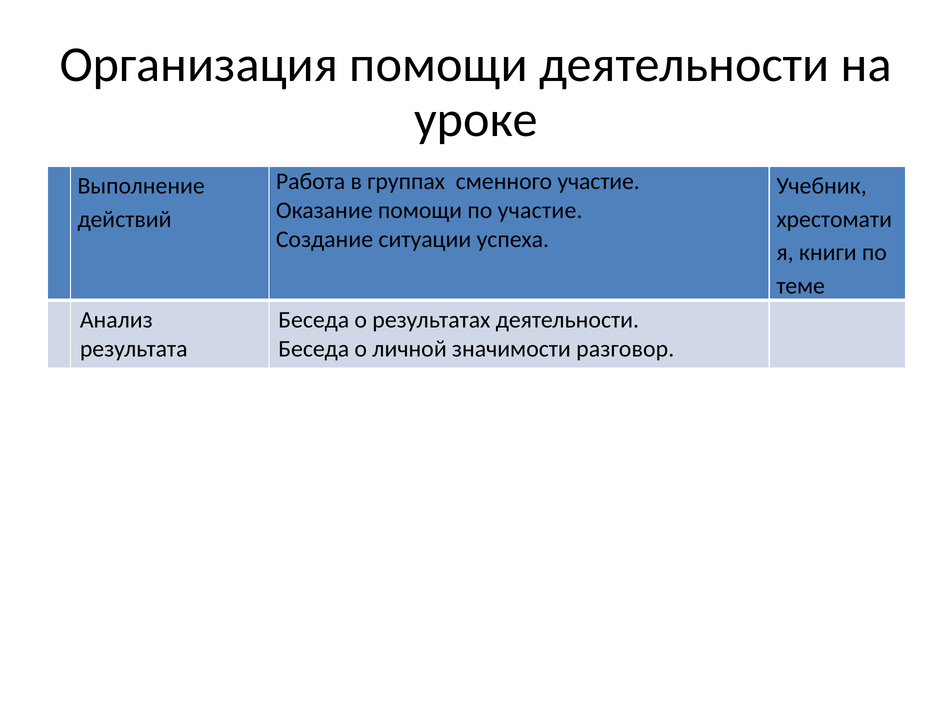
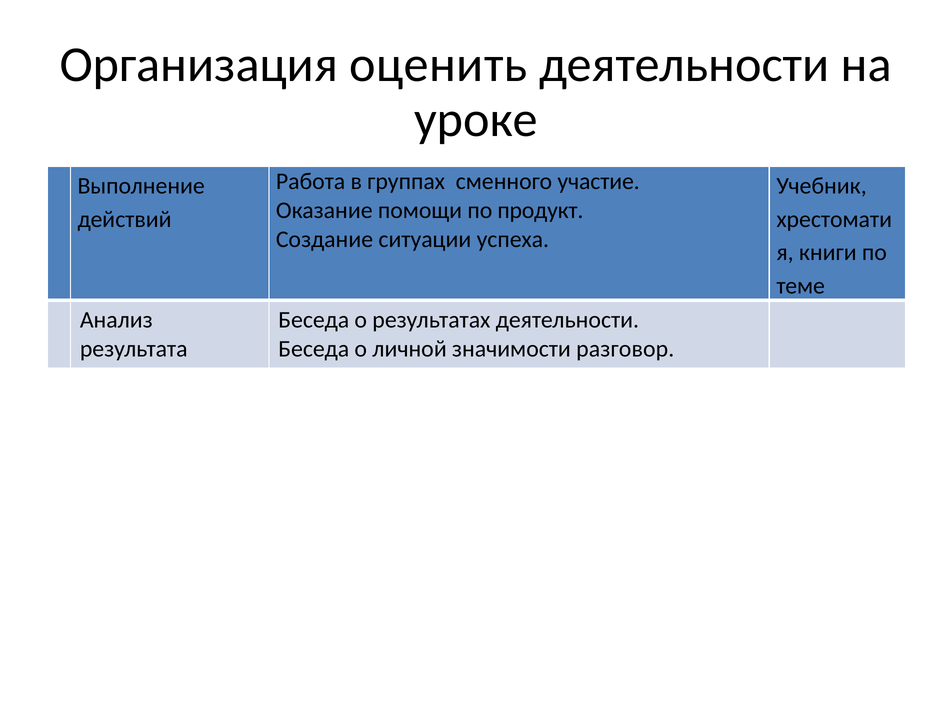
Организация помощи: помощи -> оценить (438, 65)
по участие: участие -> продукт (540, 210)
